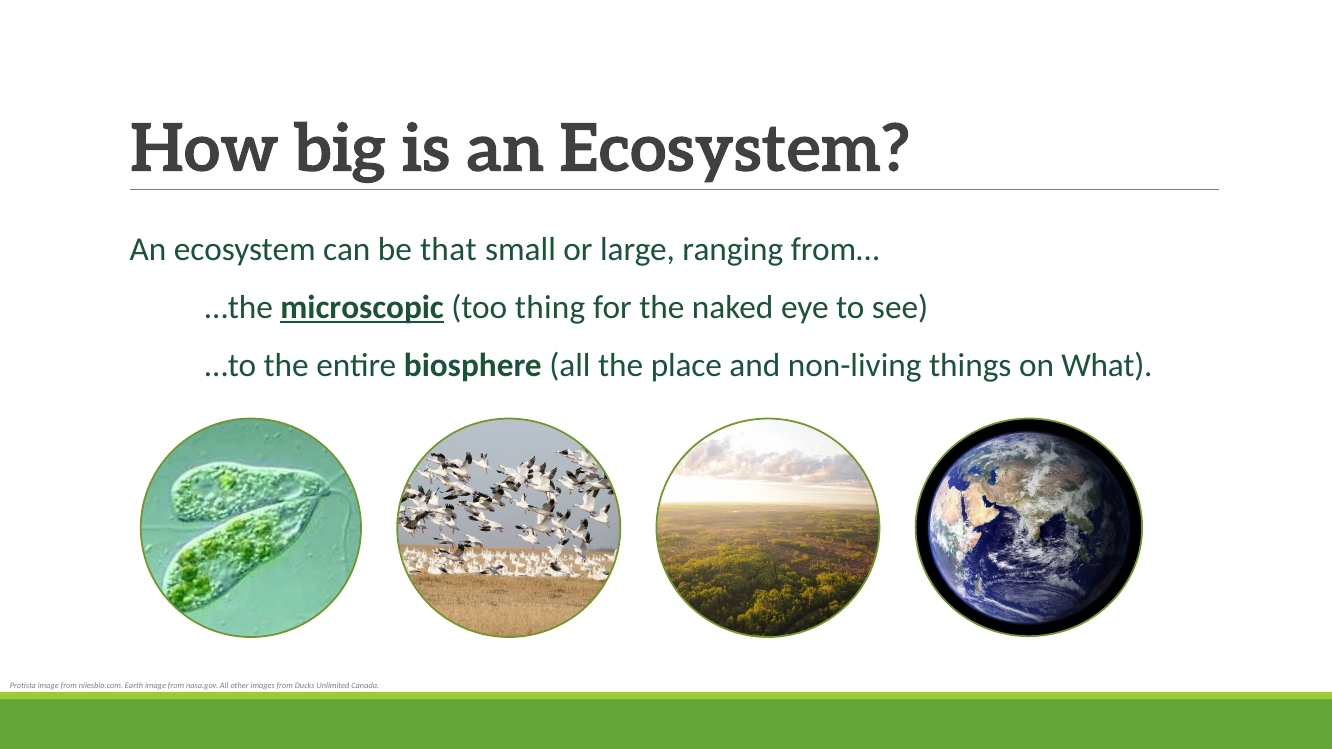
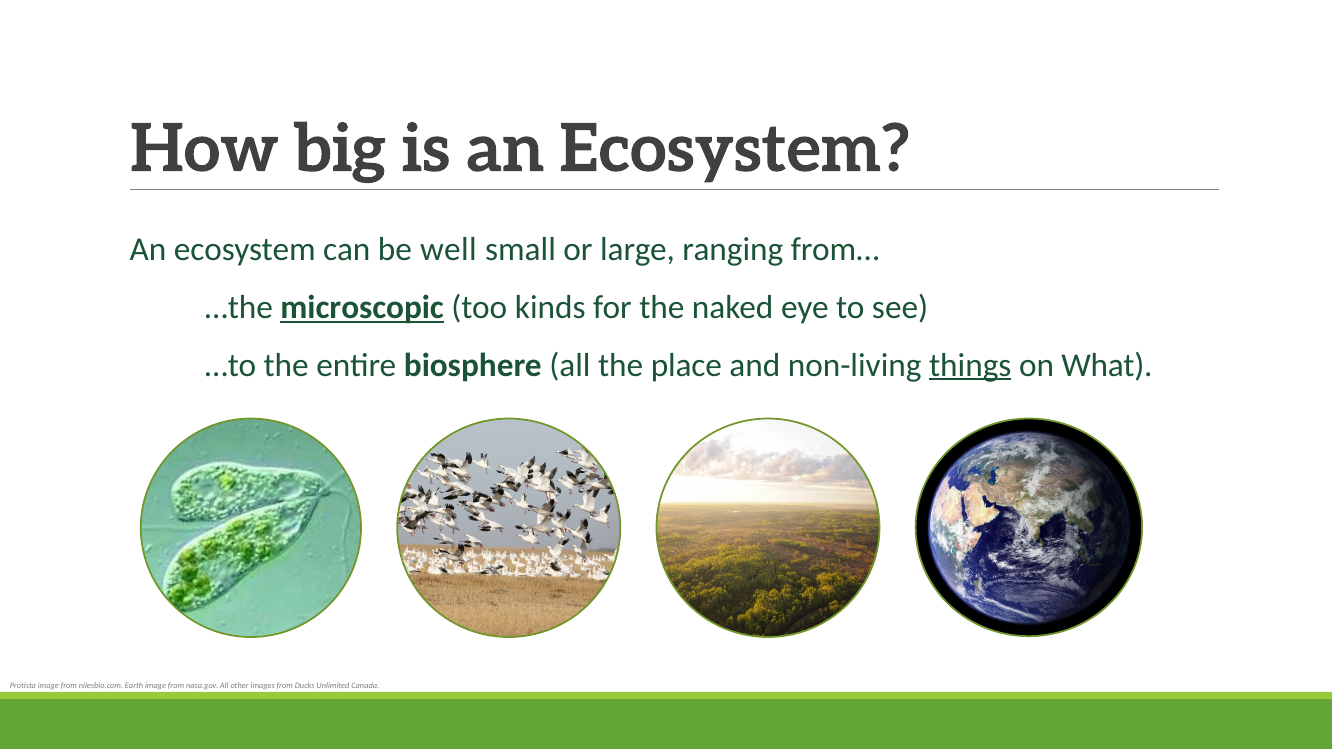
that: that -> well (448, 250)
thing: thing -> kinds (550, 307)
things underline: none -> present (970, 365)
